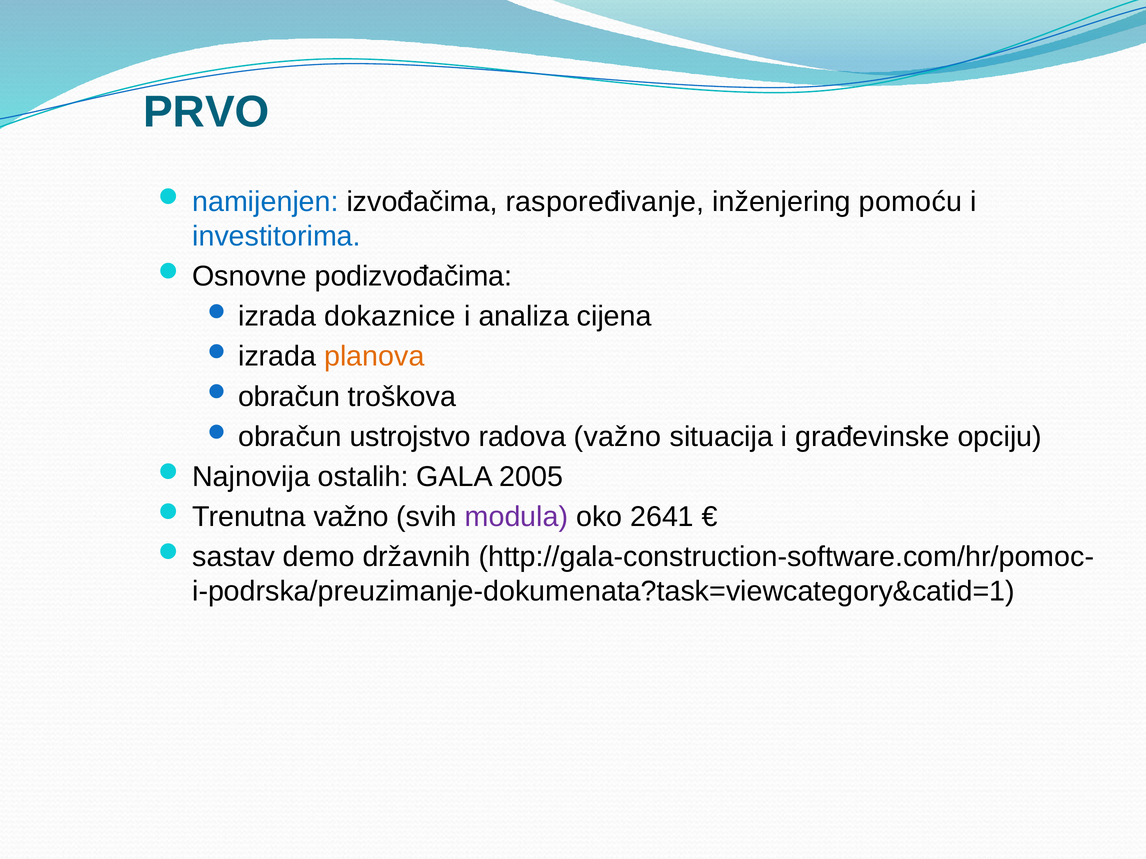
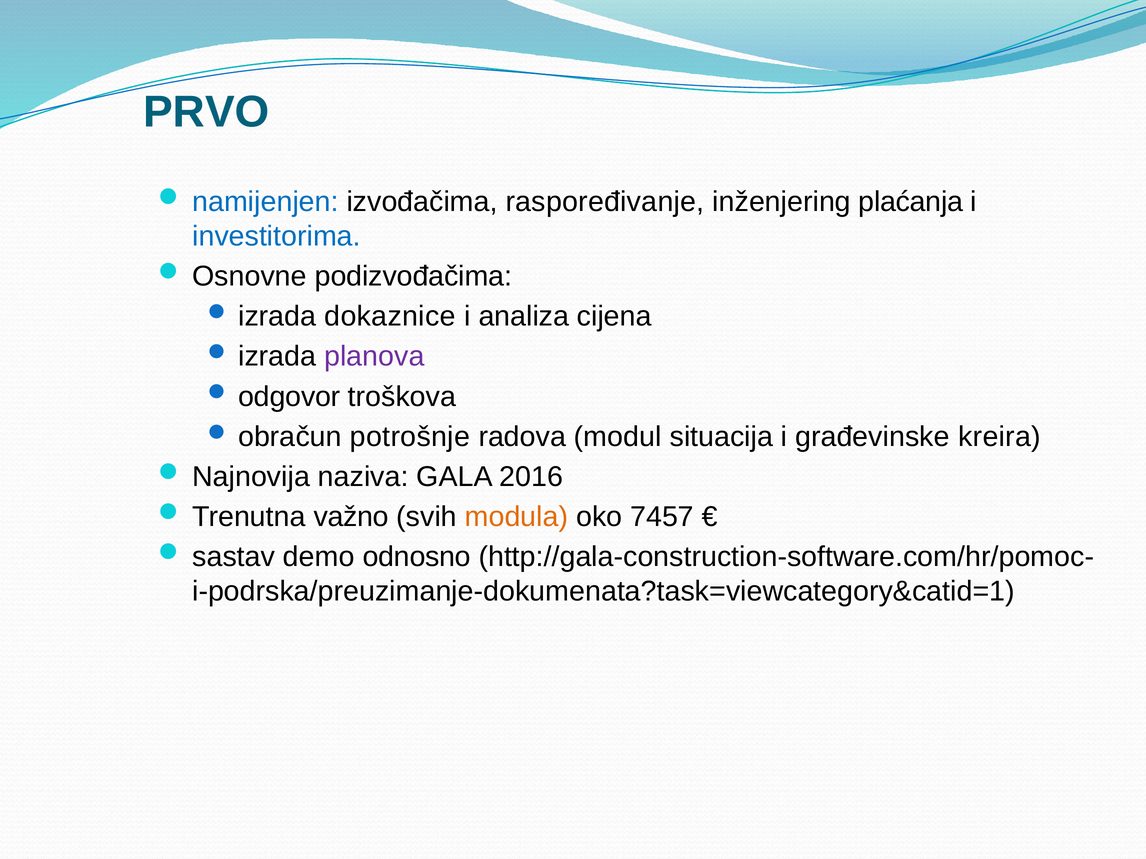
pomoću: pomoću -> plaćanja (911, 202)
planova colour: orange -> purple (374, 357)
obračun: obračun -> odgovor (289, 397)
ustrojstvo: ustrojstvo -> potrošnje (410, 437)
radova važno: važno -> modul (618, 437)
opciju: opciju -> kreira (1000, 437)
ostalih: ostalih -> naziva (363, 477)
2005: 2005 -> 2016 (531, 477)
modula colour: purple -> orange (516, 517)
2641: 2641 -> 7457 (662, 517)
državnih: državnih -> odnosno (417, 557)
